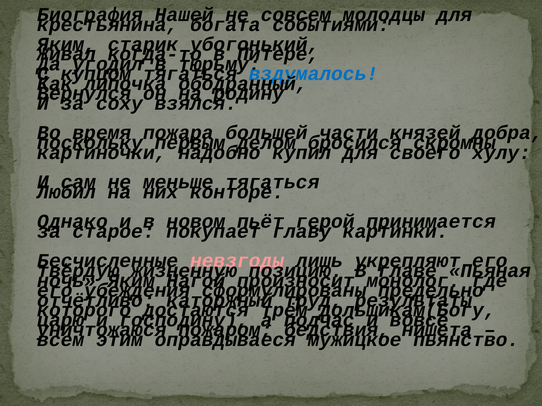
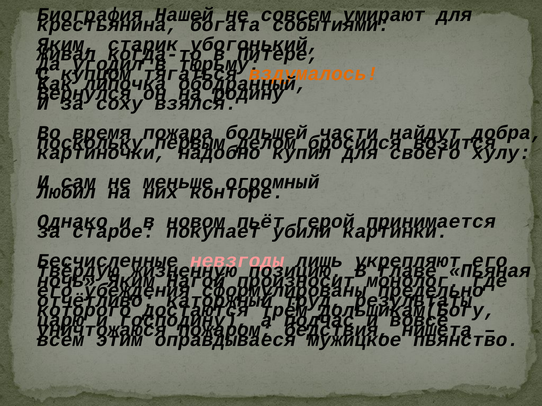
молодцы: молодцы -> умирают (384, 15)
вздумалось colour: blue -> orange (314, 74)
князей: князей -> найдут (425, 133)
скромны: скромны -> возится (455, 143)
тягаться: тягаться -> огромный (272, 182)
главу: главу -> убили (302, 232)
